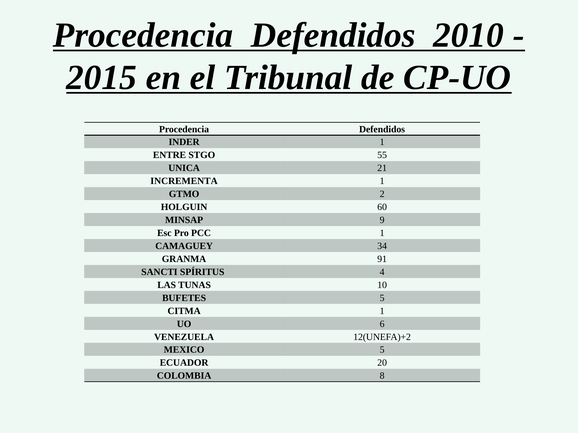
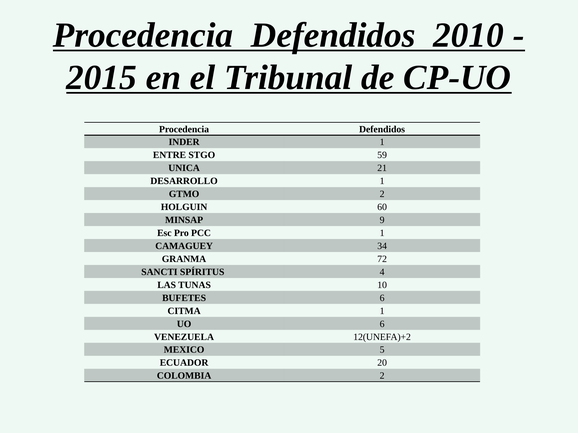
55: 55 -> 59 (382, 155)
INCREMENTA: INCREMENTA -> DESARROLLO (184, 181)
91: 91 -> 72 (382, 259)
BUFETES 5: 5 -> 6 (382, 298)
COLOMBIA 8: 8 -> 2 (382, 376)
